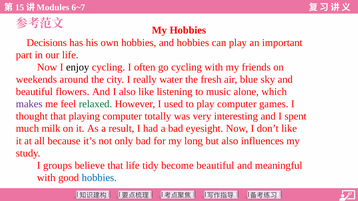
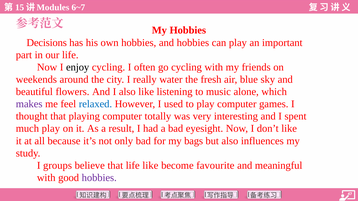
relaxed colour: green -> blue (95, 104)
much milk: milk -> play (51, 129)
long: long -> bags (194, 141)
life tidy: tidy -> like (150, 166)
become beautiful: beautiful -> favourite (215, 166)
hobbies colour: blue -> purple (99, 178)
